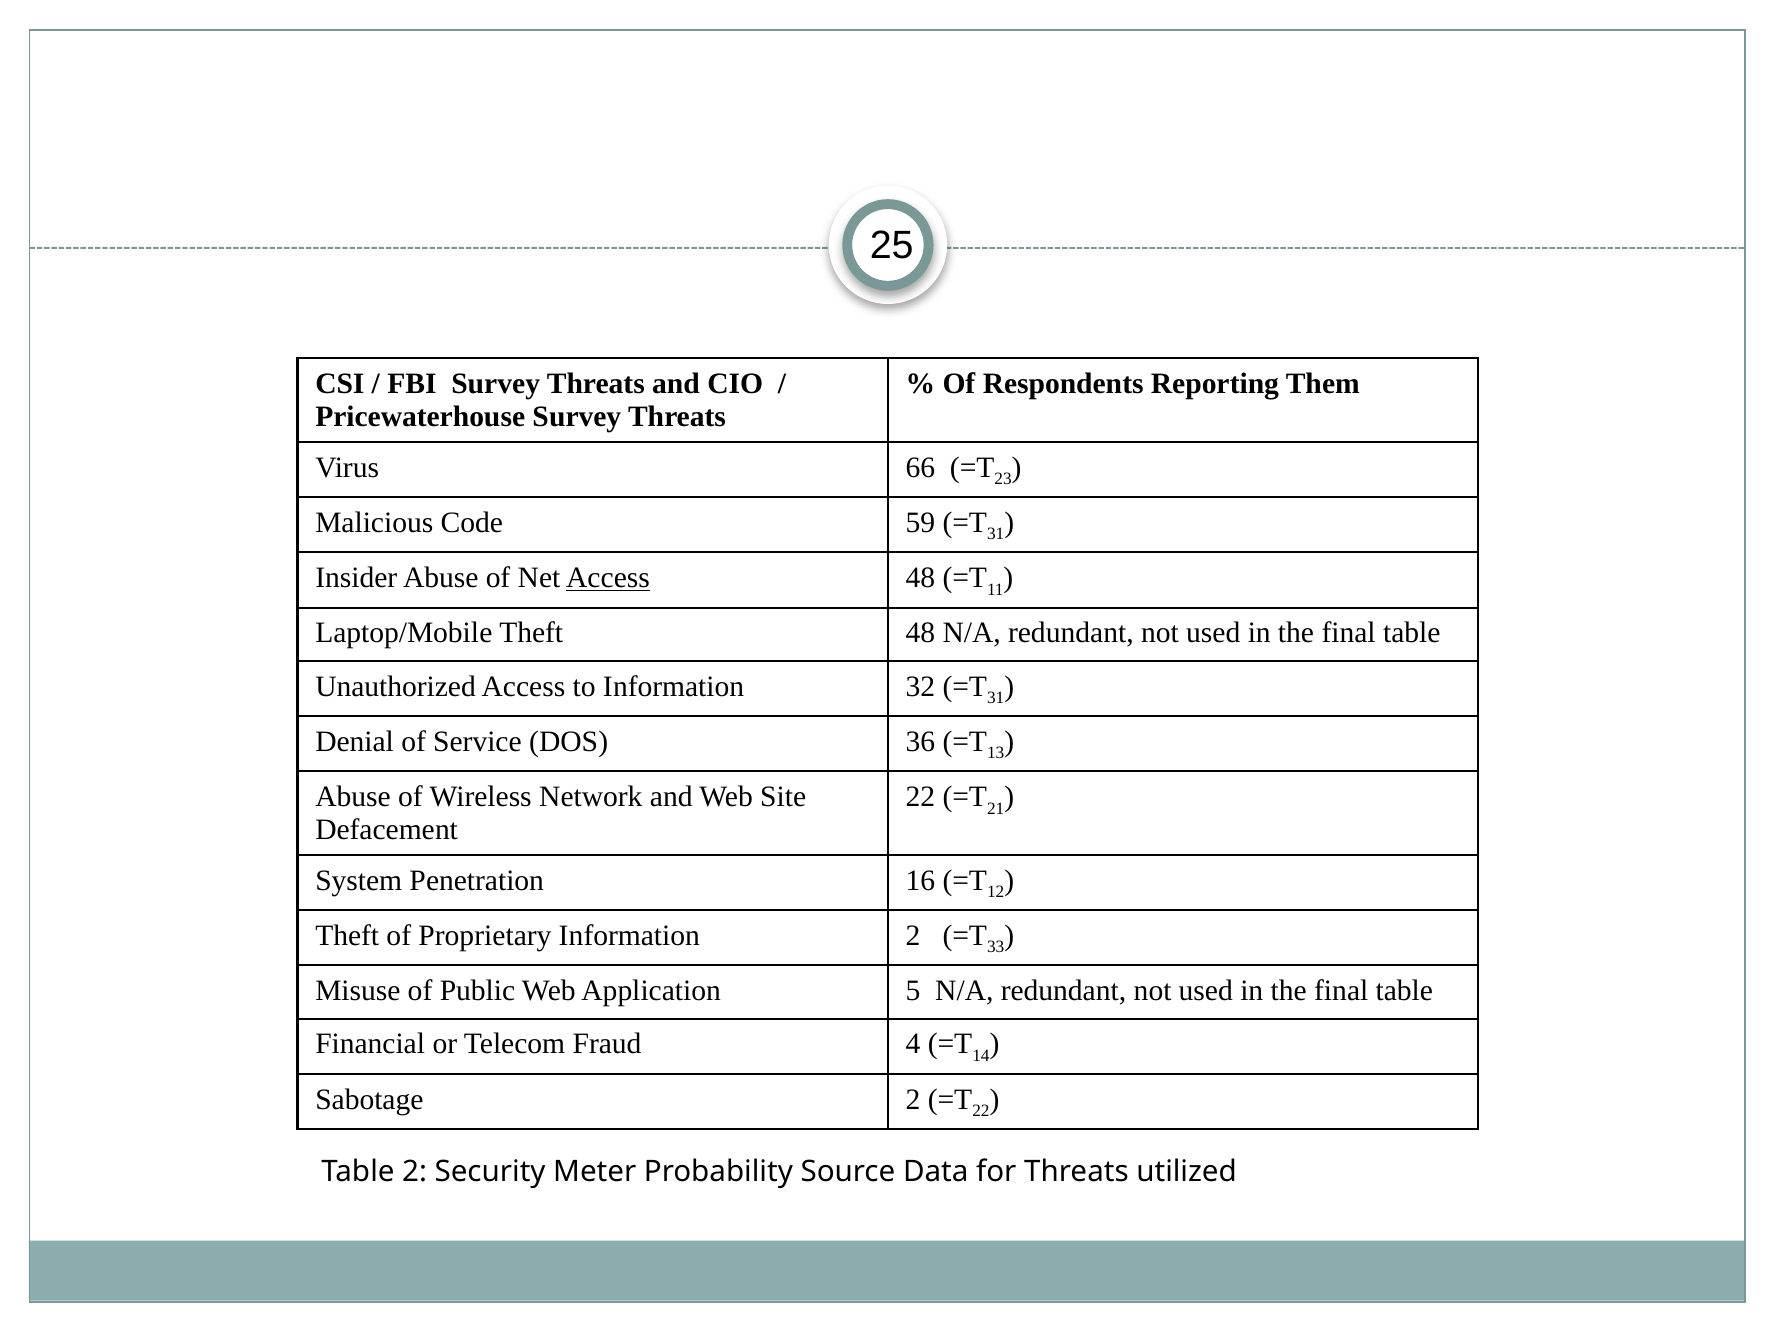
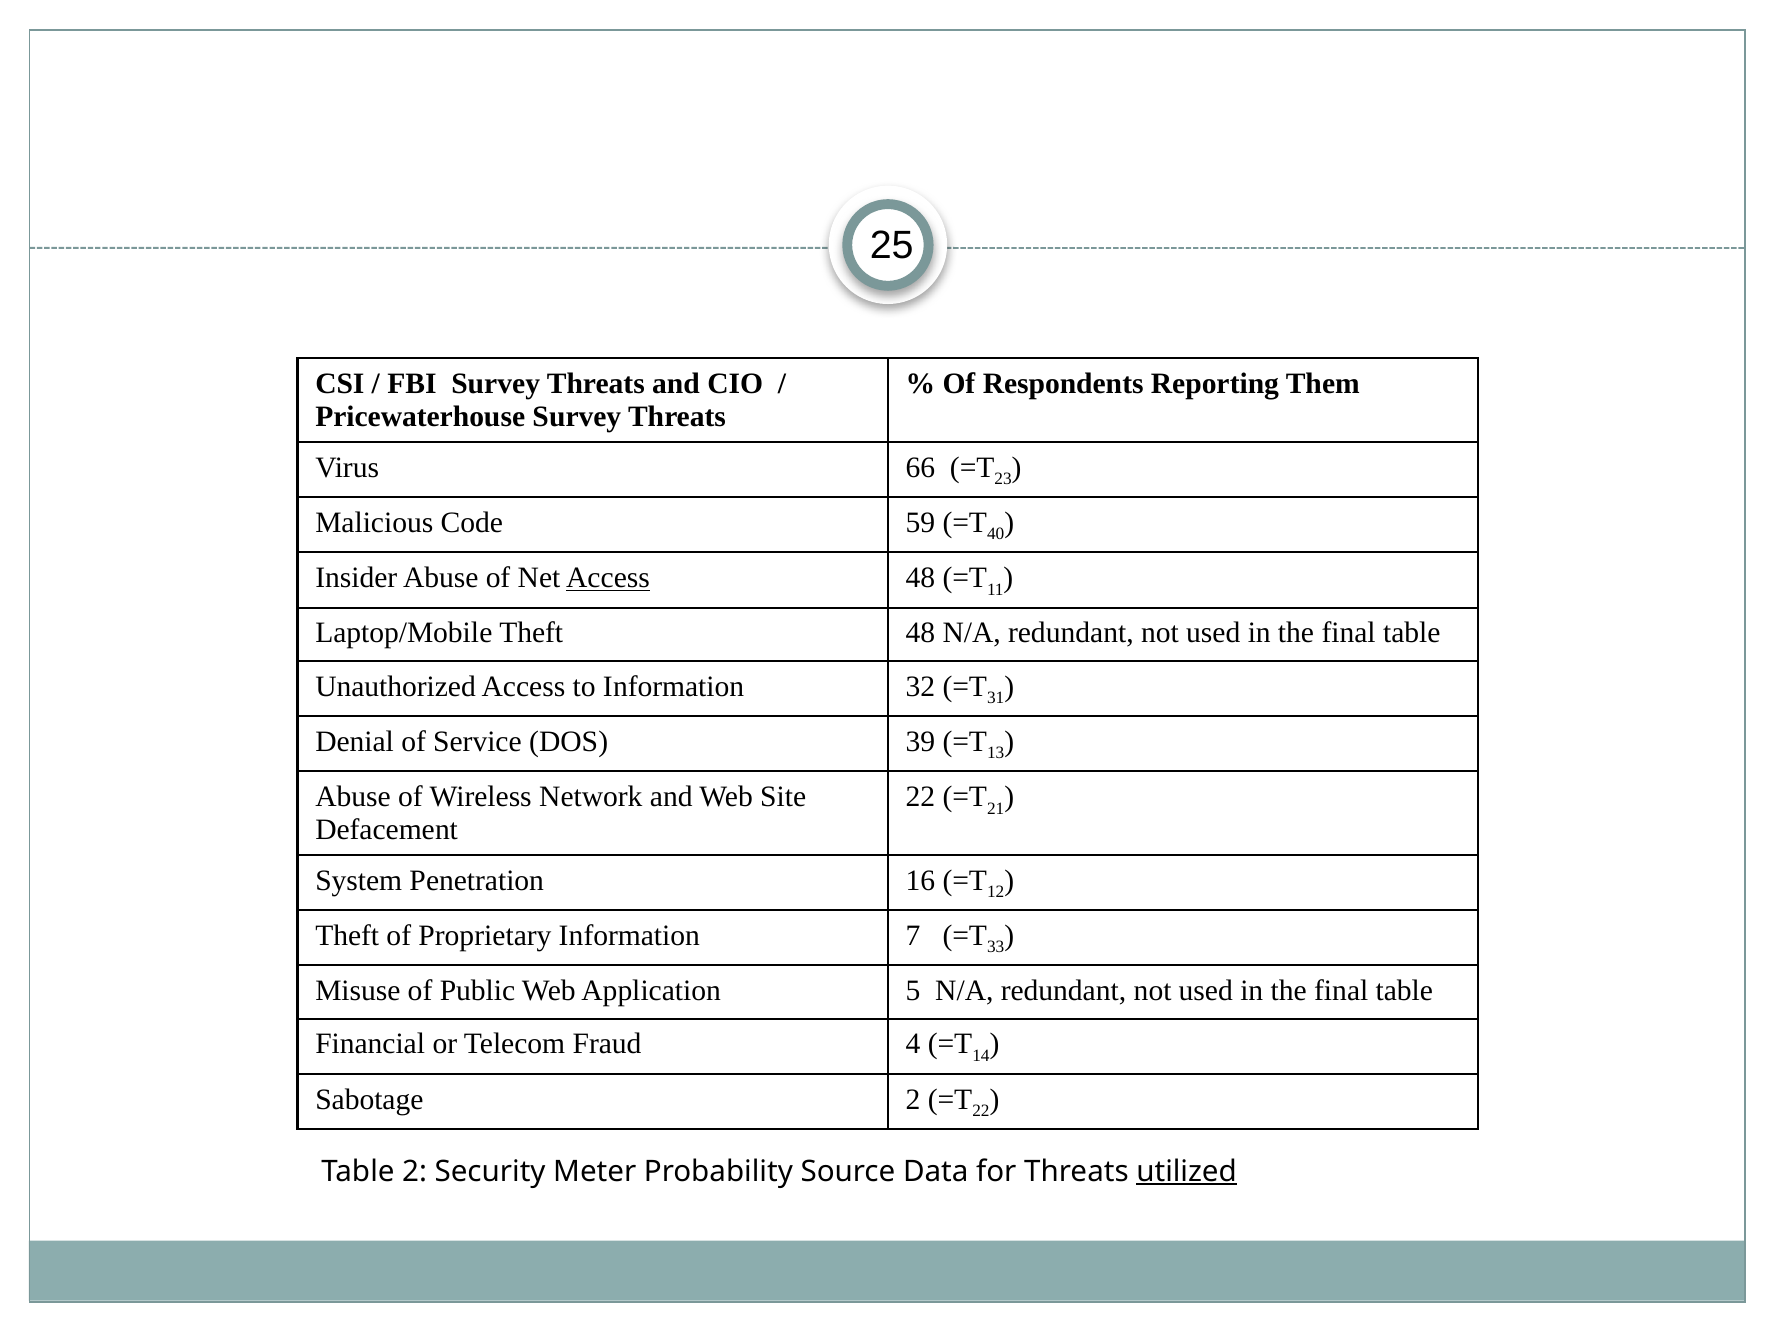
31: 31 -> 40 (996, 534)
36: 36 -> 39 (920, 742)
Information 2: 2 -> 7 (913, 936)
utilized underline: none -> present (1187, 1171)
